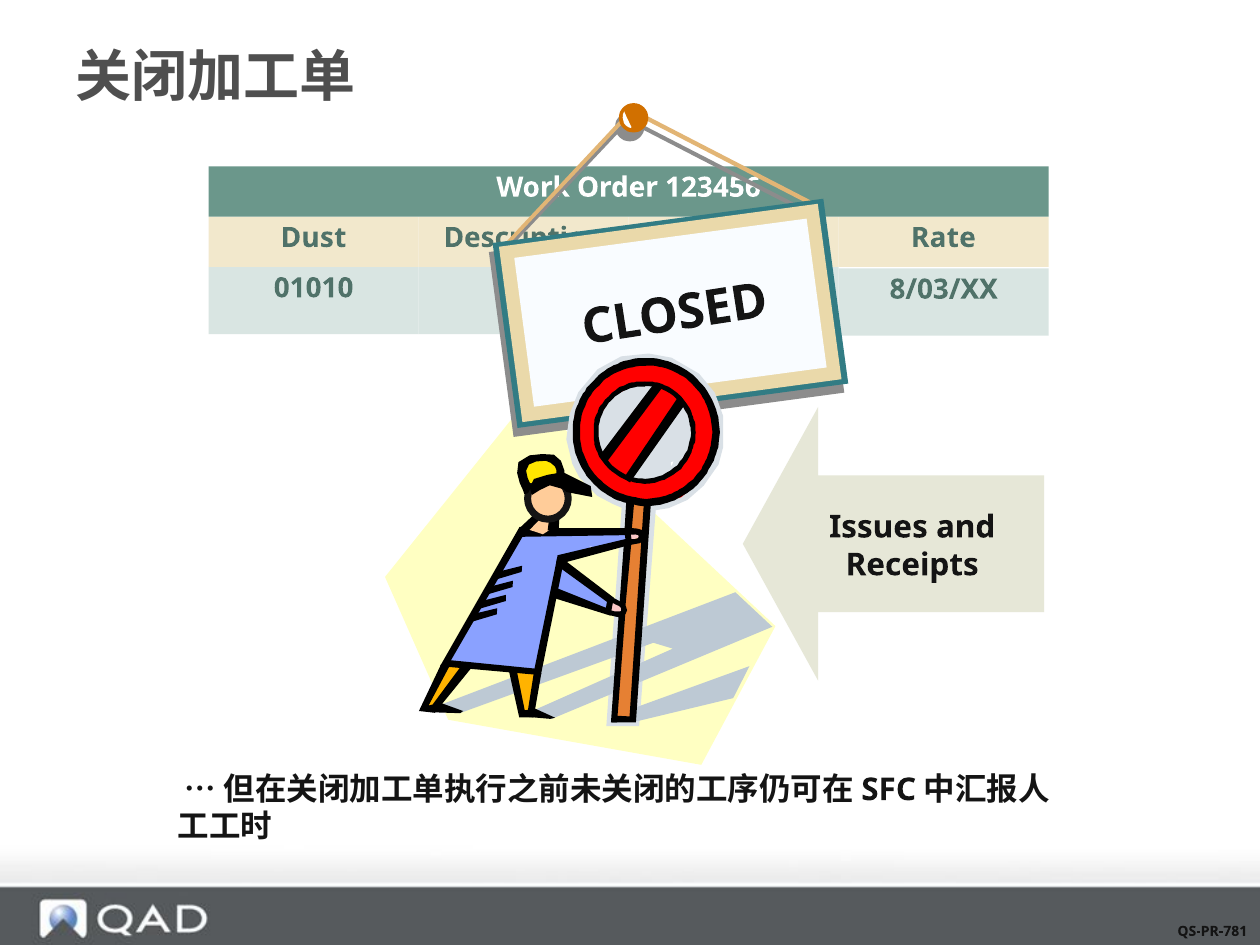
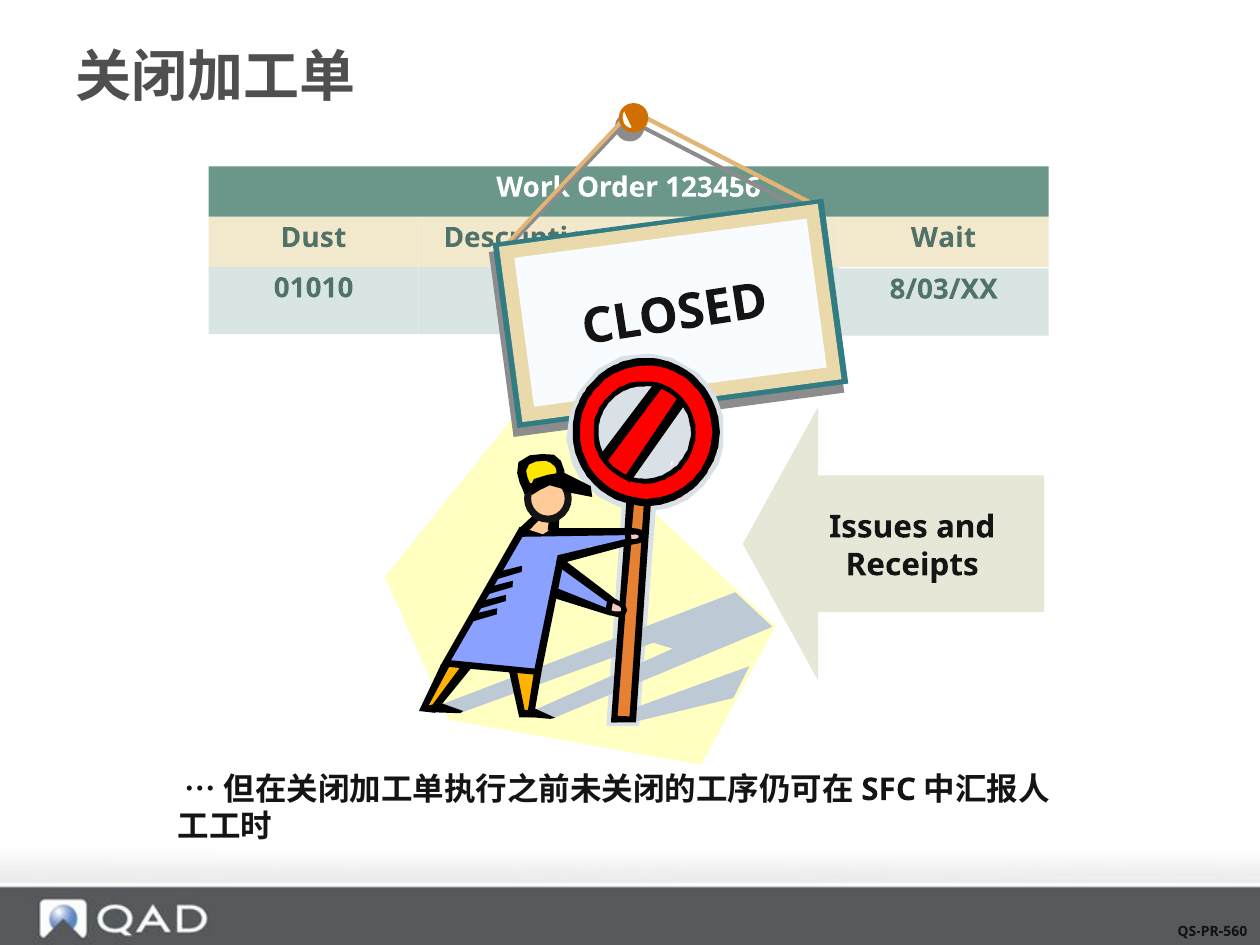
Rate: Rate -> Wait (943, 238)
QS-PR-781: QS-PR-781 -> QS-PR-560 (1212, 931)
